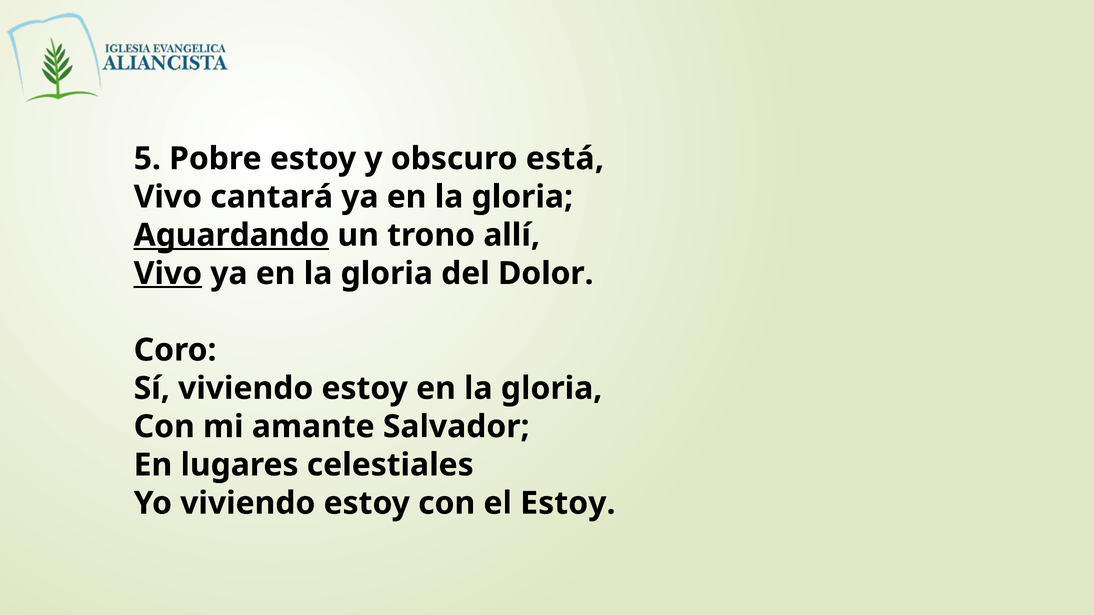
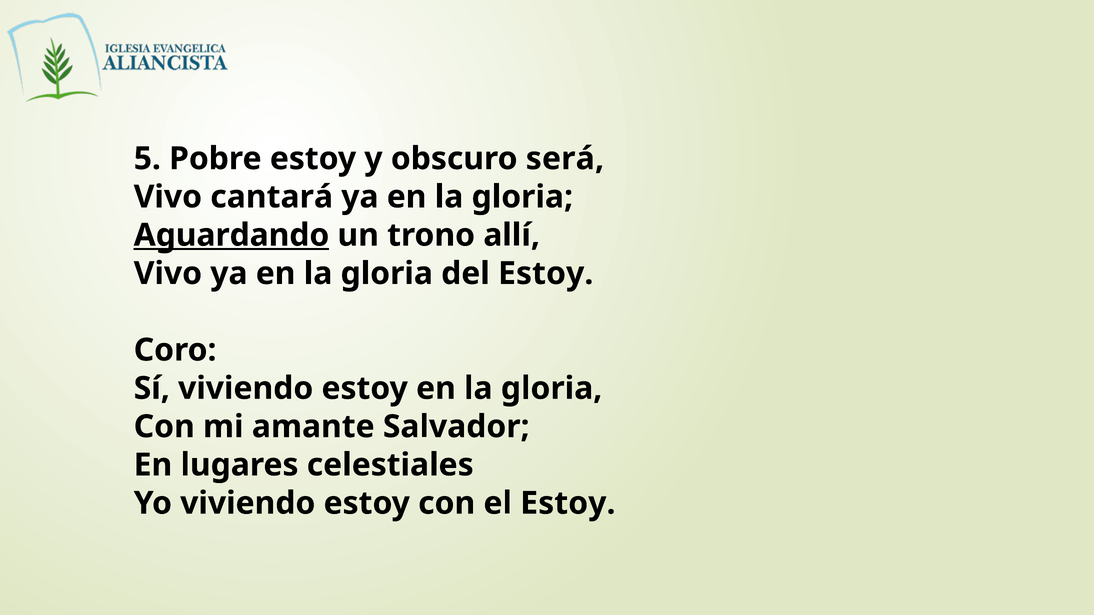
está: está -> será (565, 159)
Vivo underline: present -> none (168, 274)
del Dolor: Dolor -> Estoy (546, 274)
